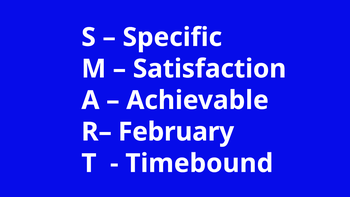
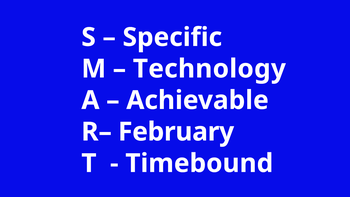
Satisfaction: Satisfaction -> Technology (209, 69)
